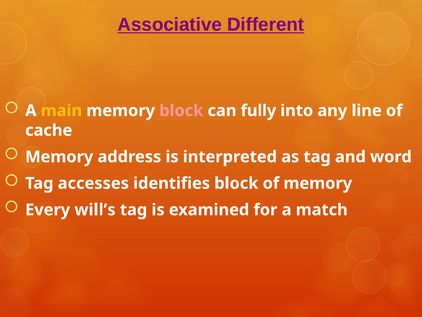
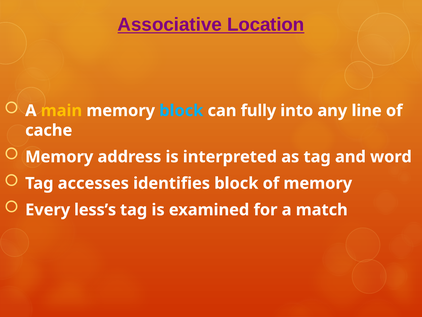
Different: Different -> Location (266, 25)
block colour: pink -> light blue (181, 111)
will’s: will’s -> less’s (95, 210)
